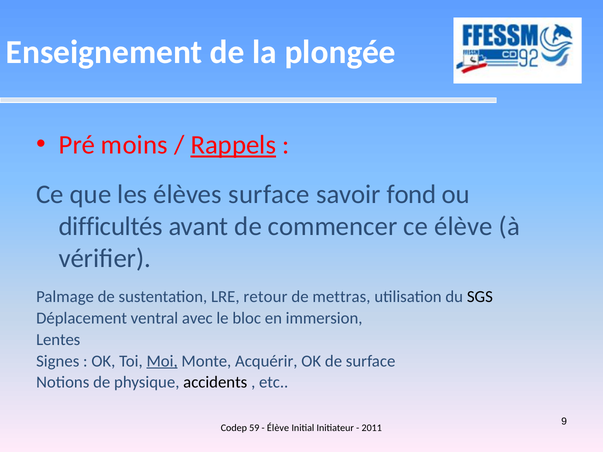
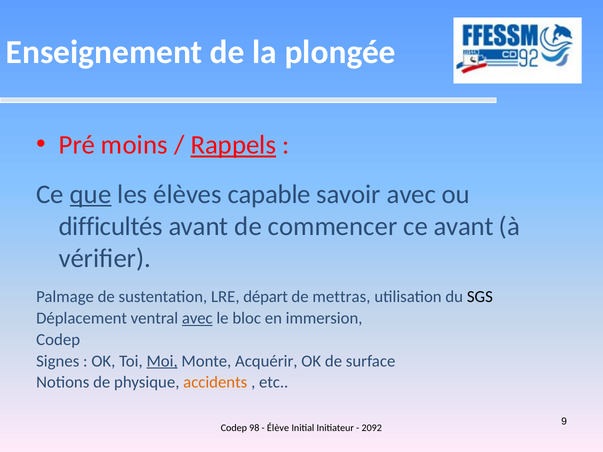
que underline: none -> present (91, 194)
élèves surface: surface -> capable (269, 194)
savoir fond: fond -> avec (411, 194)
ce élève: élève -> avant (464, 226)
retour: retour -> départ (266, 297)
avec underline: none -> present (197, 318)
Lentes: Lentes -> Codep (58, 340)
accidents colour: black -> orange (215, 383)
59: 59 -> 98 (254, 428)
2011: 2011 -> 2092 (372, 428)
